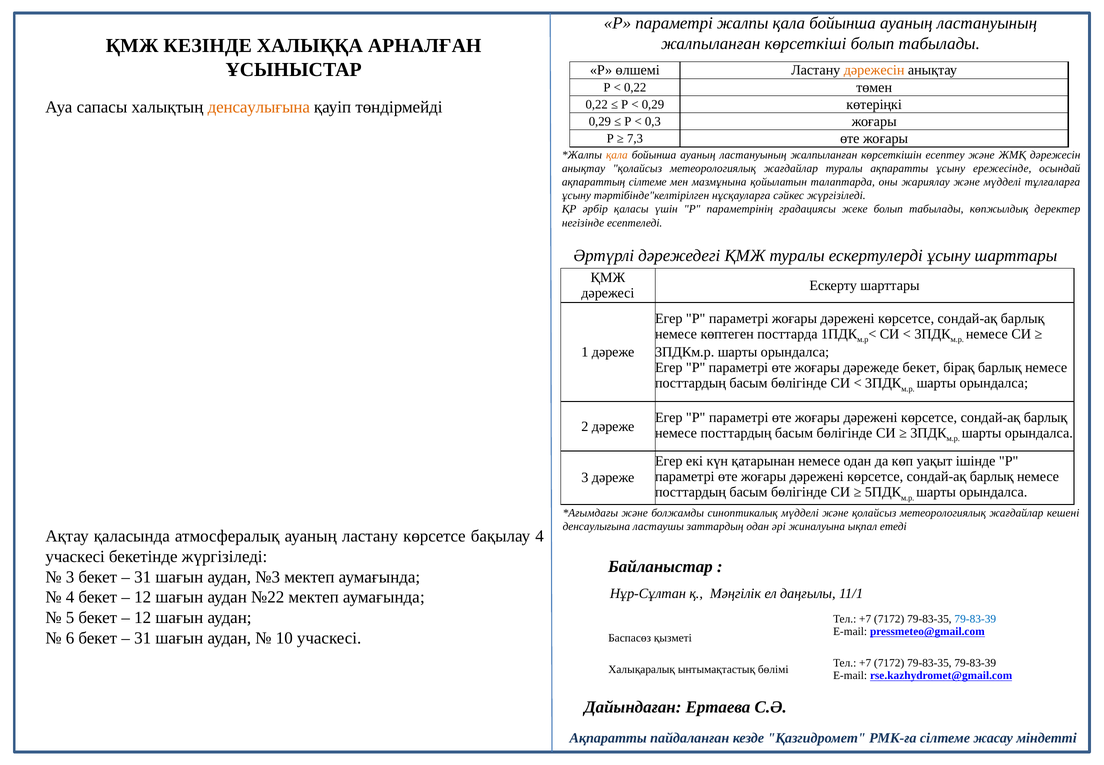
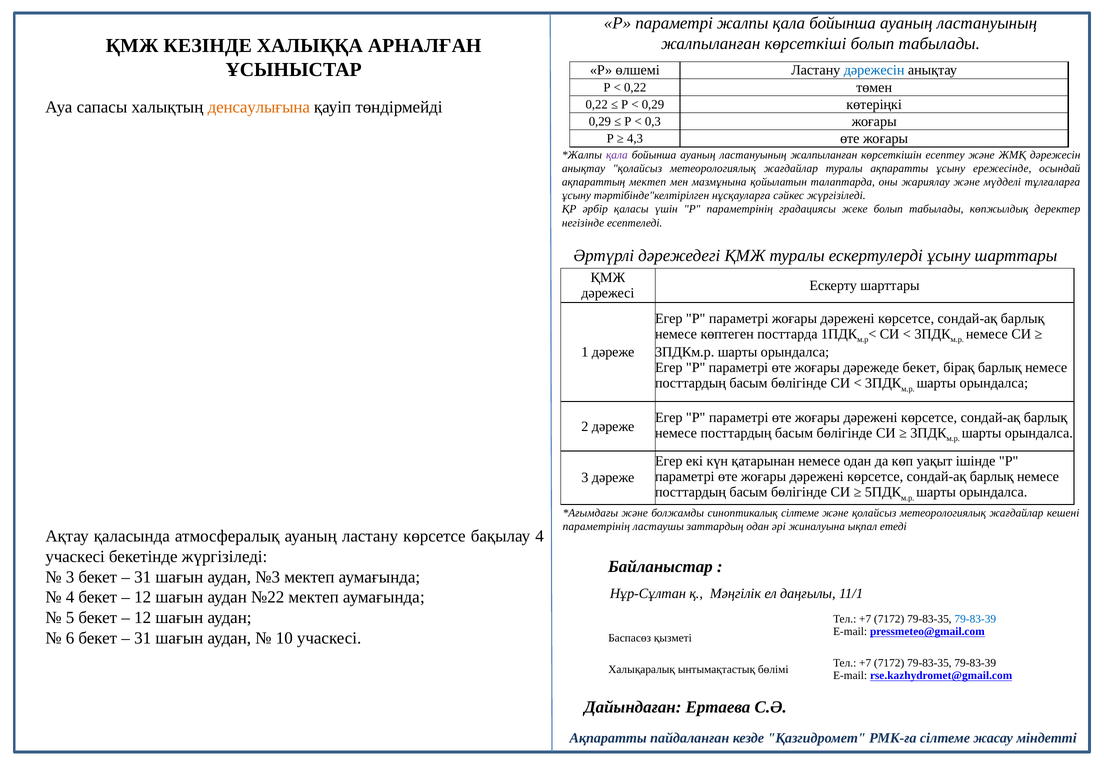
дәрежесін colour: orange -> blue (874, 70)
7,3: 7,3 -> 4,3 (635, 138)
қала colour: orange -> purple (617, 155)
ақпараттың сілтеме: сілтеме -> мектеп (648, 182)
синоптикалық мүдделі: мүдделі -> сілтеме (800, 512)
денсаулығына: денсаулығына -> параметрінің (596, 526)
